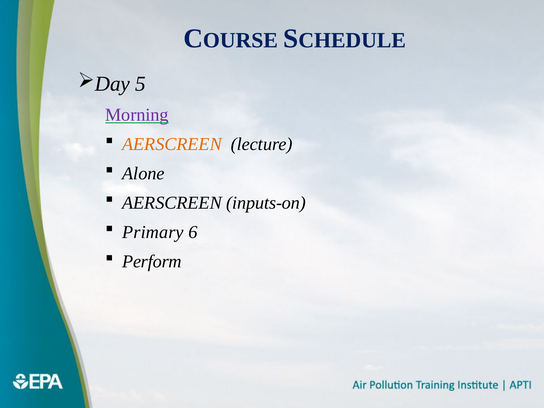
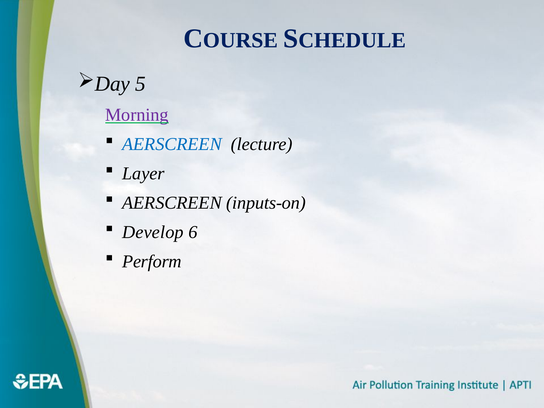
AERSCREEN colour: orange -> blue (172, 144)
Alone: Alone -> Layer (143, 174)
Primary: Primary -> Develop (153, 232)
